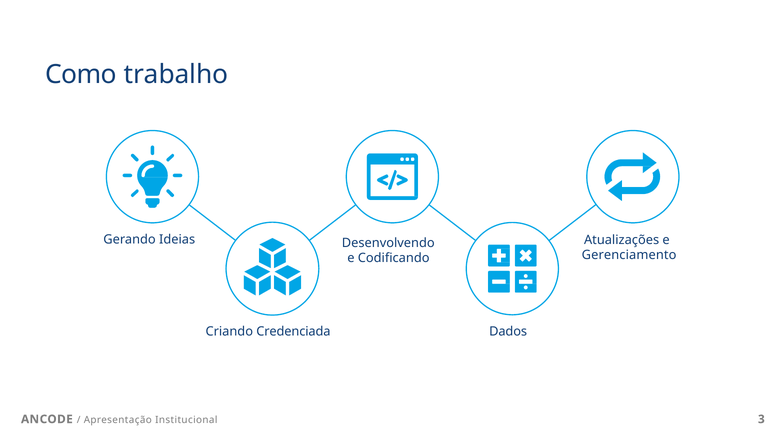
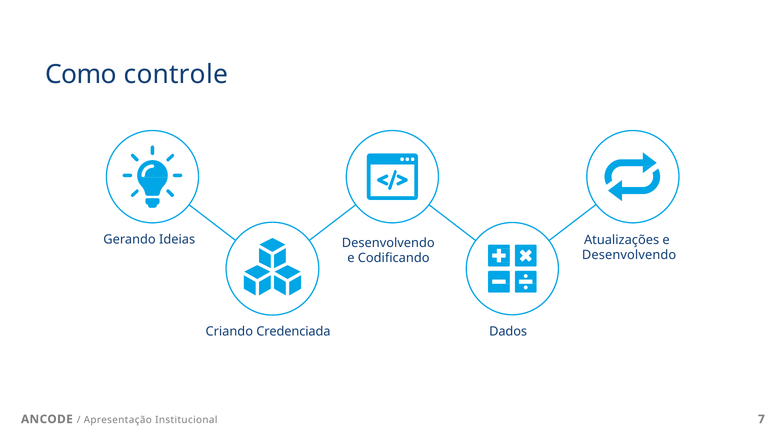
trabalho: trabalho -> controle (176, 75)
Gerenciamento: Gerenciamento -> Desenvolvendo (629, 254)
3: 3 -> 7 (761, 419)
